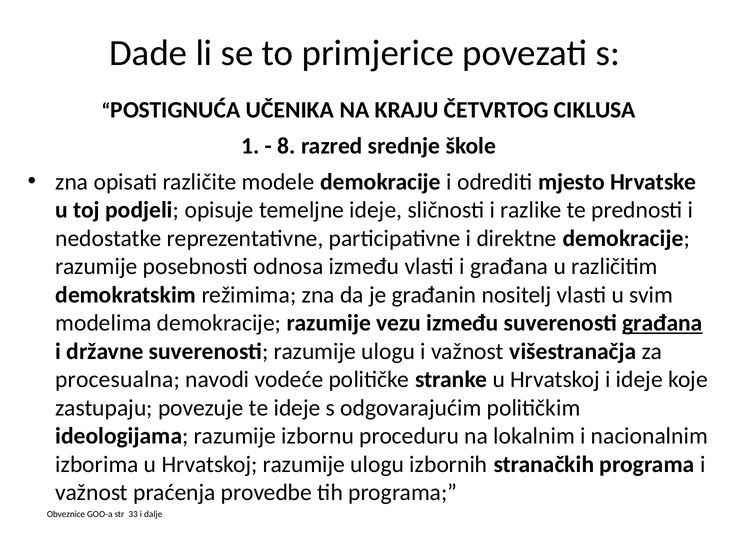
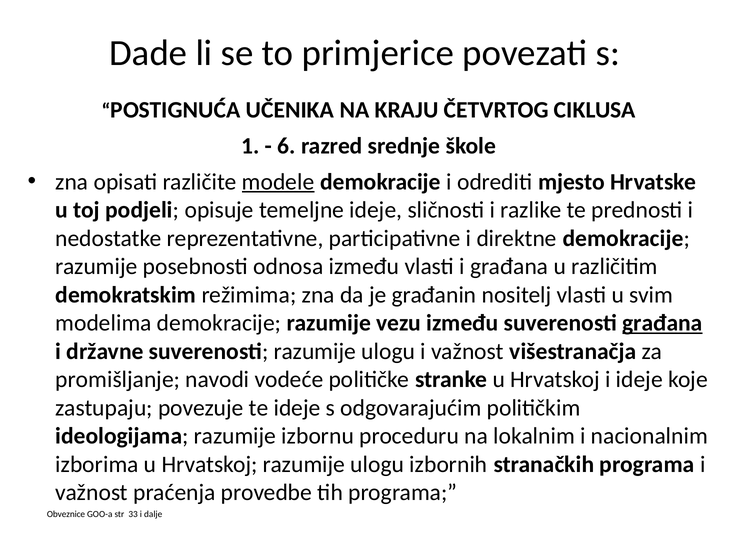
8: 8 -> 6 (287, 146)
modele underline: none -> present (278, 182)
procesualna: procesualna -> promišljanje (118, 380)
